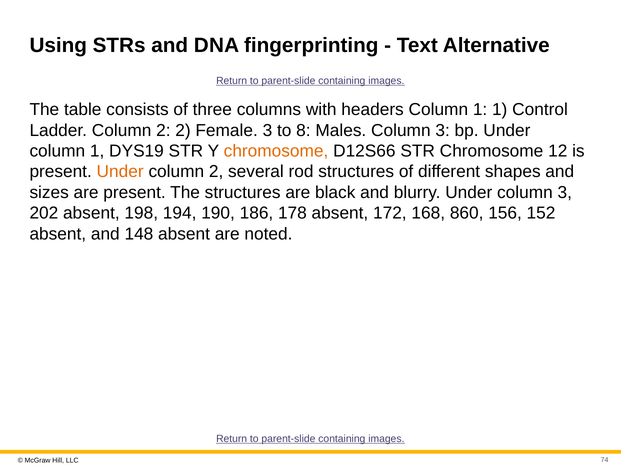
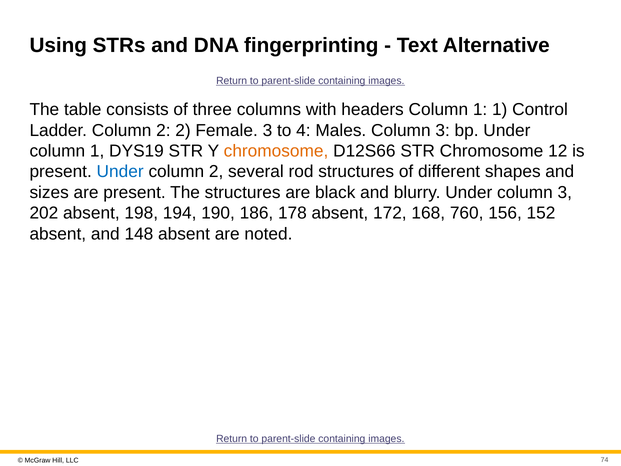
8: 8 -> 4 (303, 130)
Under colour: orange -> blue (120, 172)
860: 860 -> 760 (467, 213)
